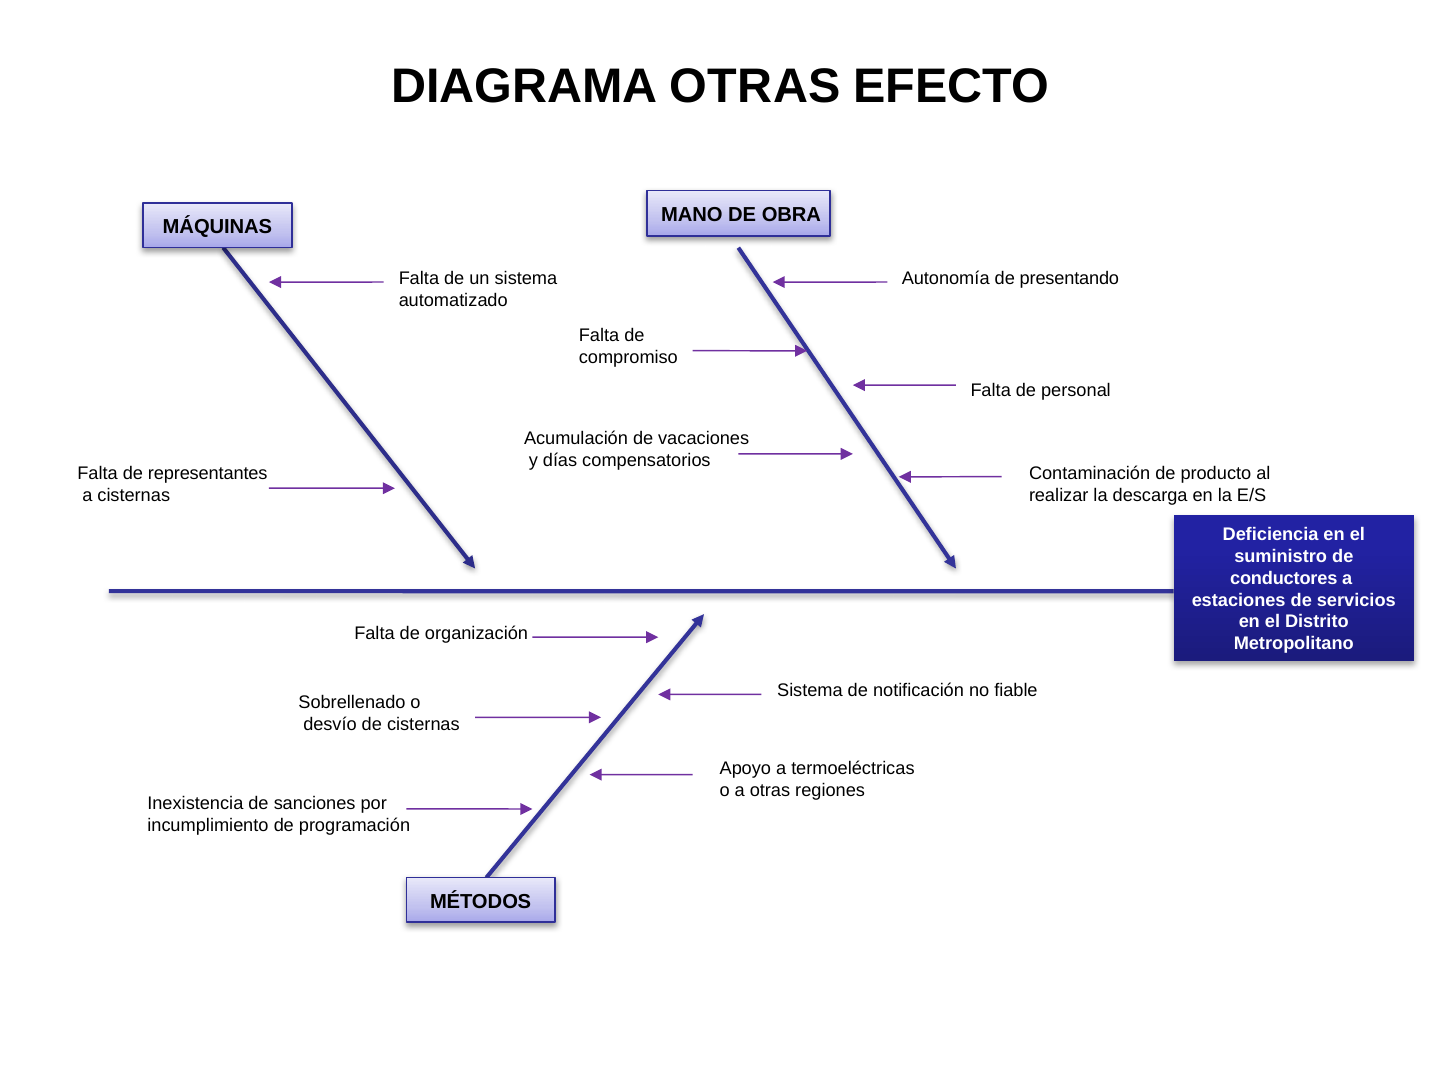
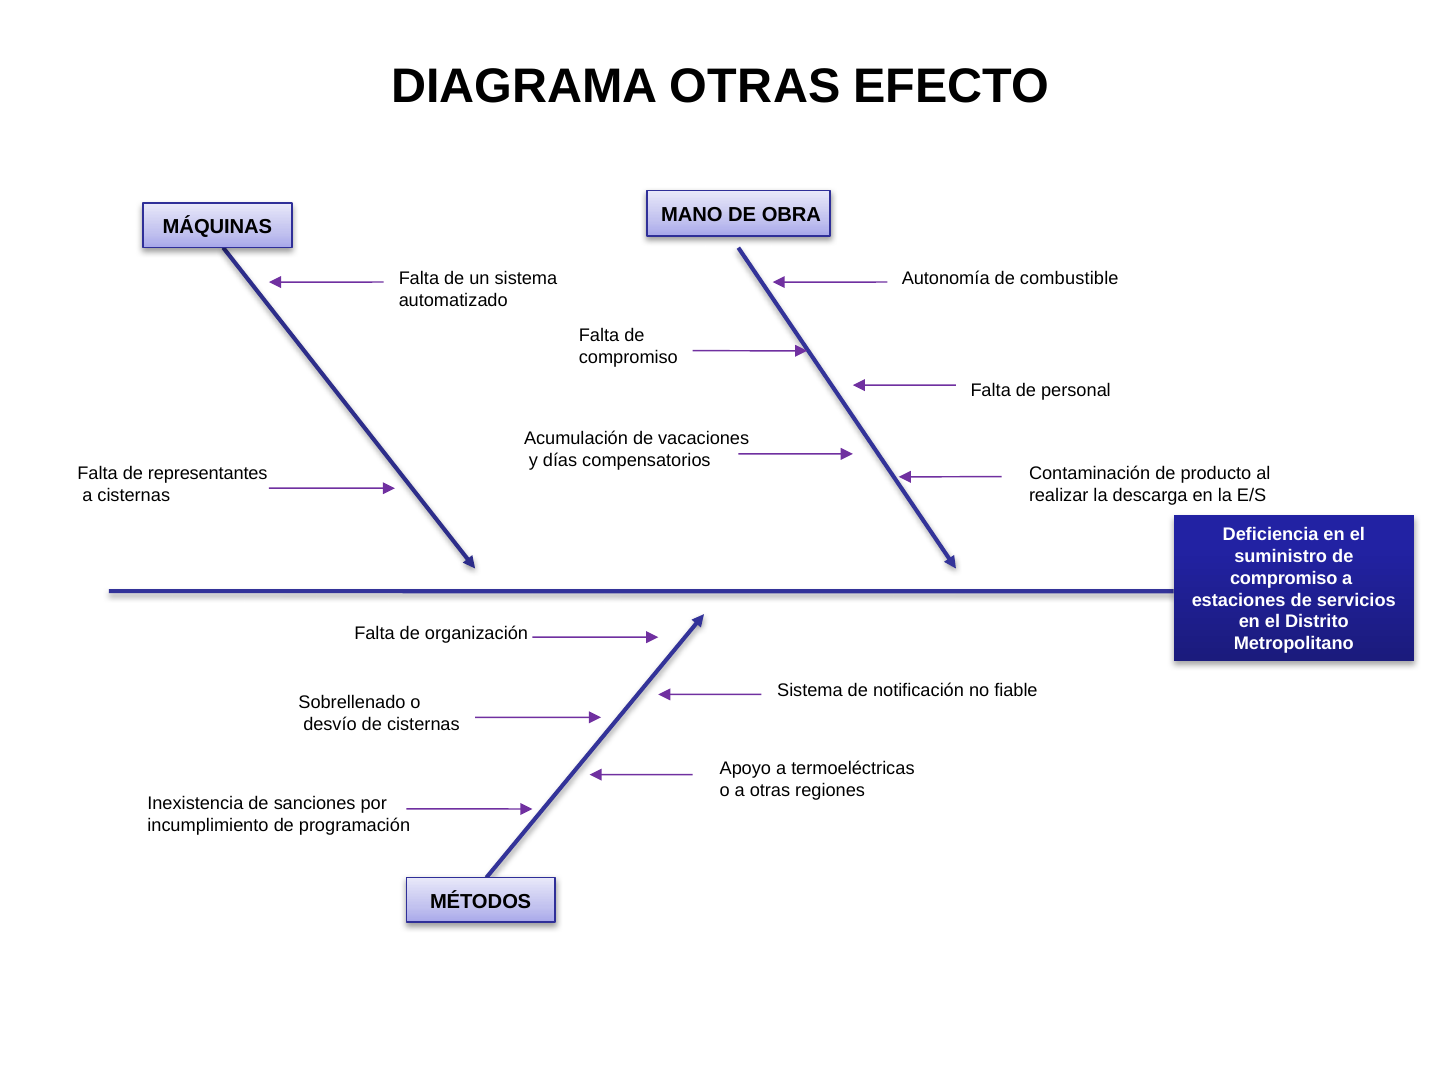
presentando: presentando -> combustible (1069, 278)
conductores: conductores -> compromiso (1284, 578)
